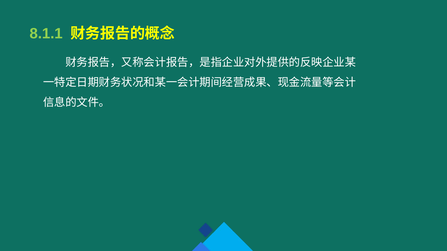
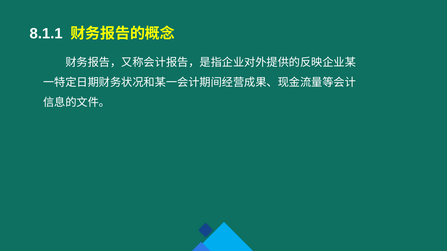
8.1.1 colour: light green -> white (46, 34)
